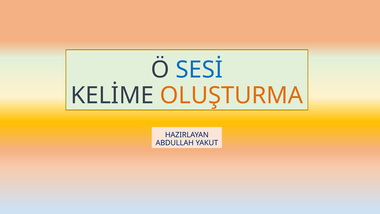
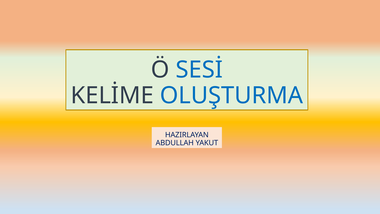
OLUŞTURMA colour: orange -> blue (232, 95)
